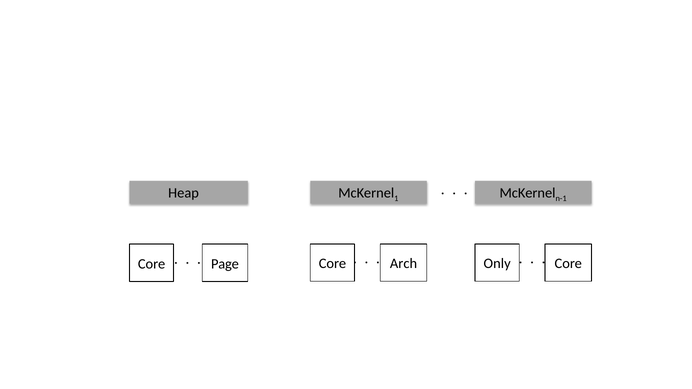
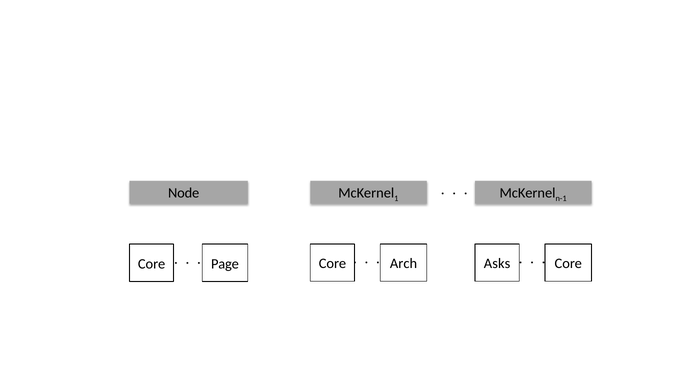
Heap: Heap -> Node (184, 193)
Only: Only -> Asks (497, 264)
